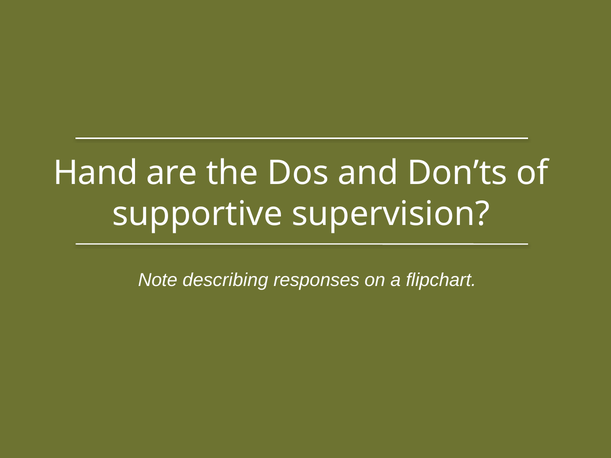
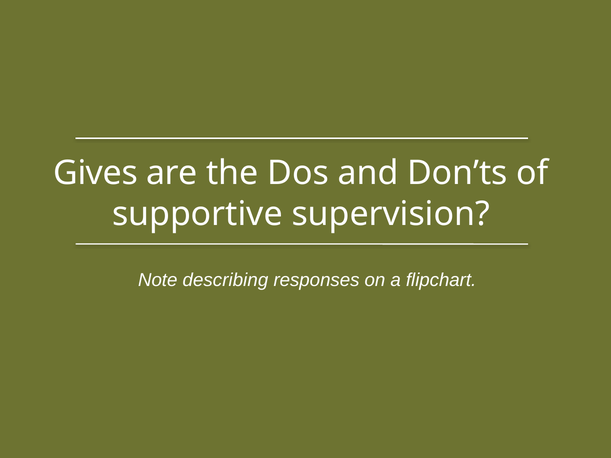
Hand: Hand -> Gives (96, 173)
